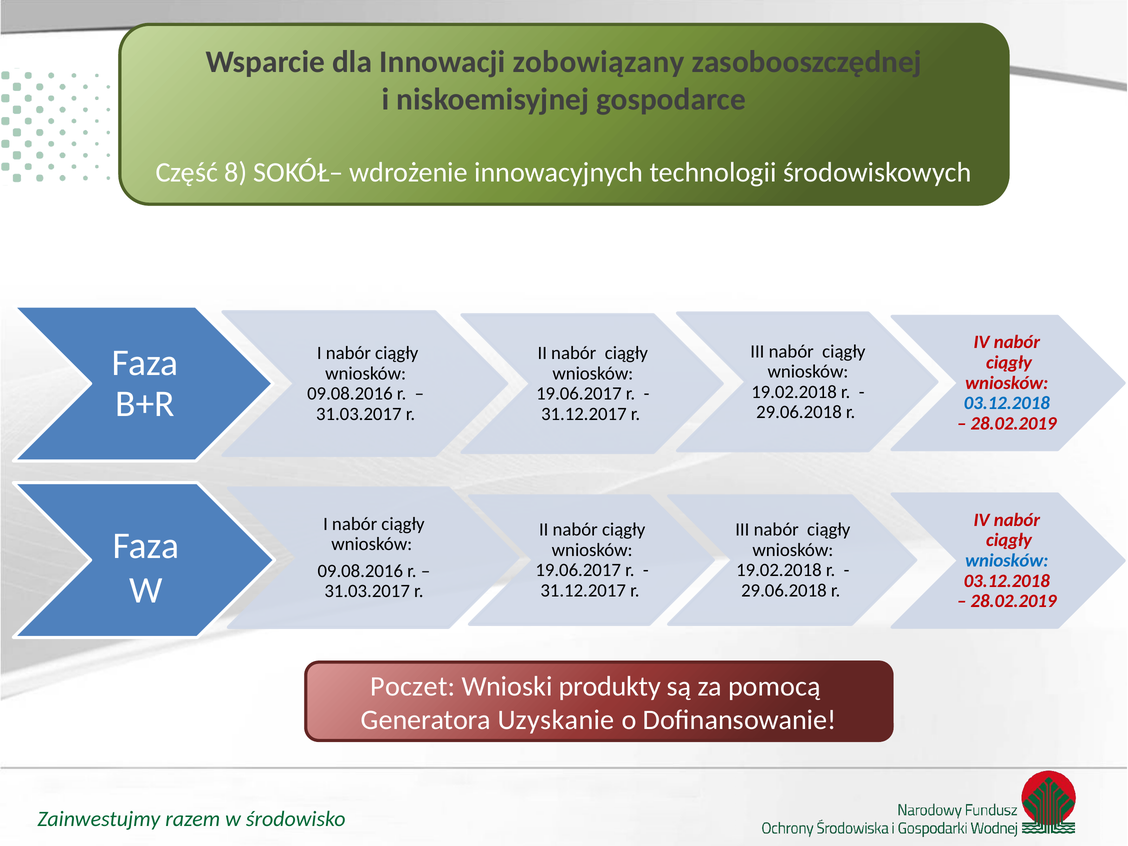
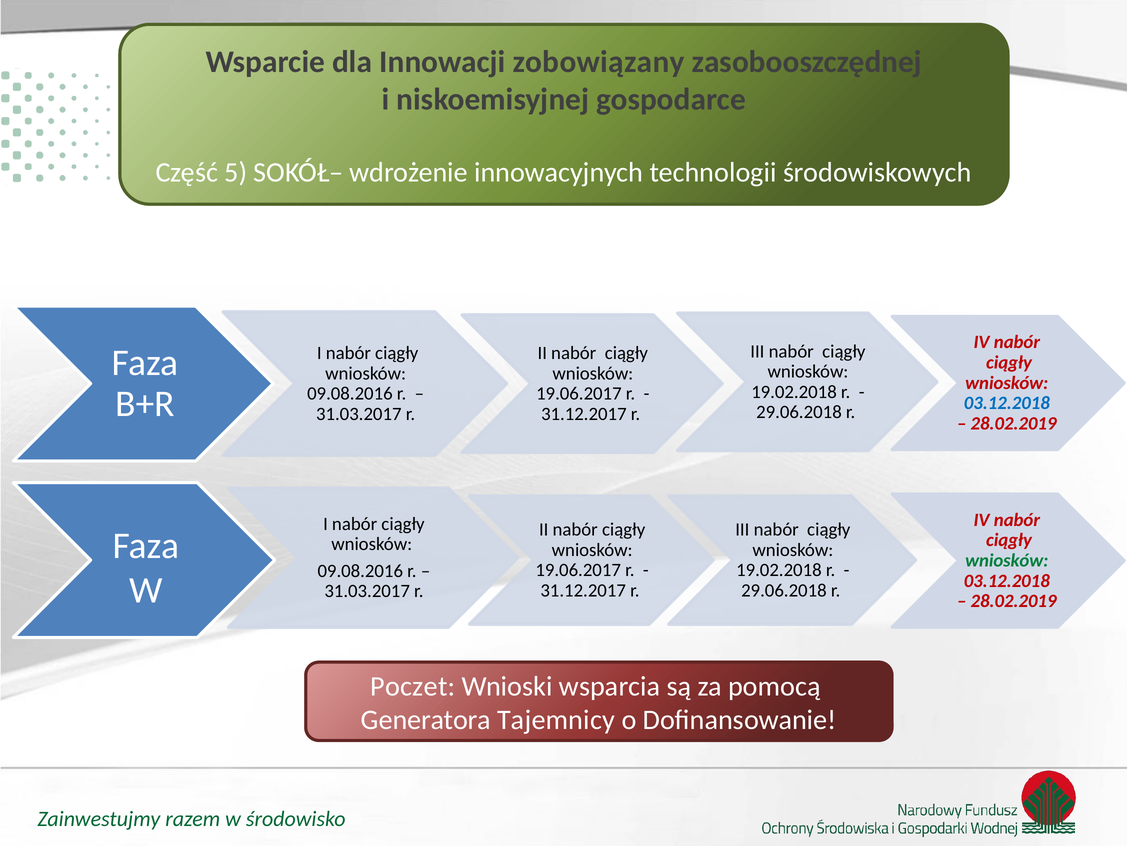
8: 8 -> 5 (236, 173)
wniosków colour: blue -> green (1007, 561)
produkty: produkty -> wsparcia (610, 686)
Uzyskanie: Uzyskanie -> Tajemnicy (556, 720)
